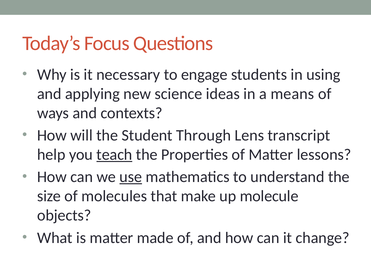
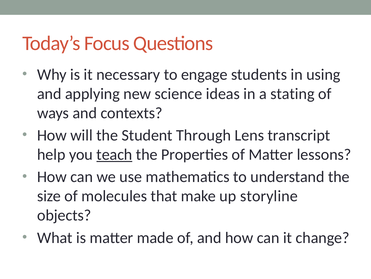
means: means -> stating (292, 94)
use underline: present -> none (131, 176)
molecule: molecule -> storyline (269, 196)
